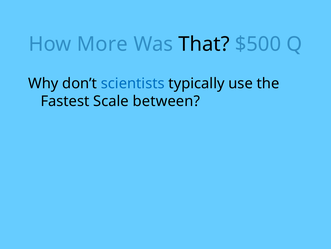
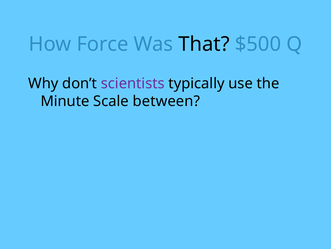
More: More -> Force (103, 44)
scientists colour: blue -> purple (133, 83)
Fastest: Fastest -> Minute (65, 101)
